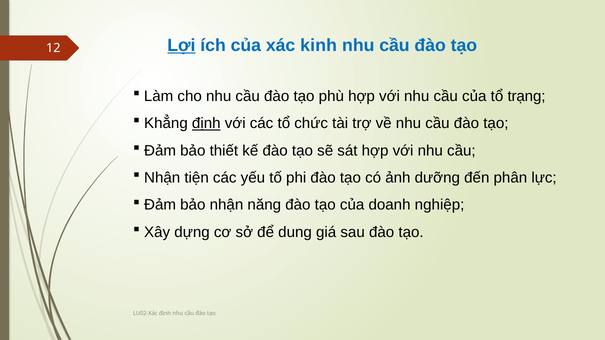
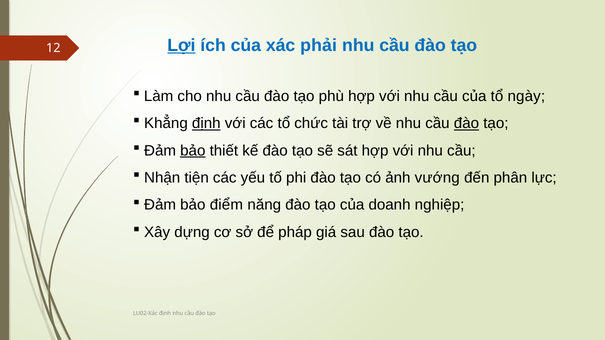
kinh: kinh -> phải (319, 45)
trạng: trạng -> ngày (526, 96)
đào underline: none -> present (466, 124)
bảo underline: none -> present (193, 151)
dưỡng: dưỡng -> vướng (437, 178)
bảo nhận: nhận -> điểm (226, 205)
dung: dung -> pháp (295, 232)
